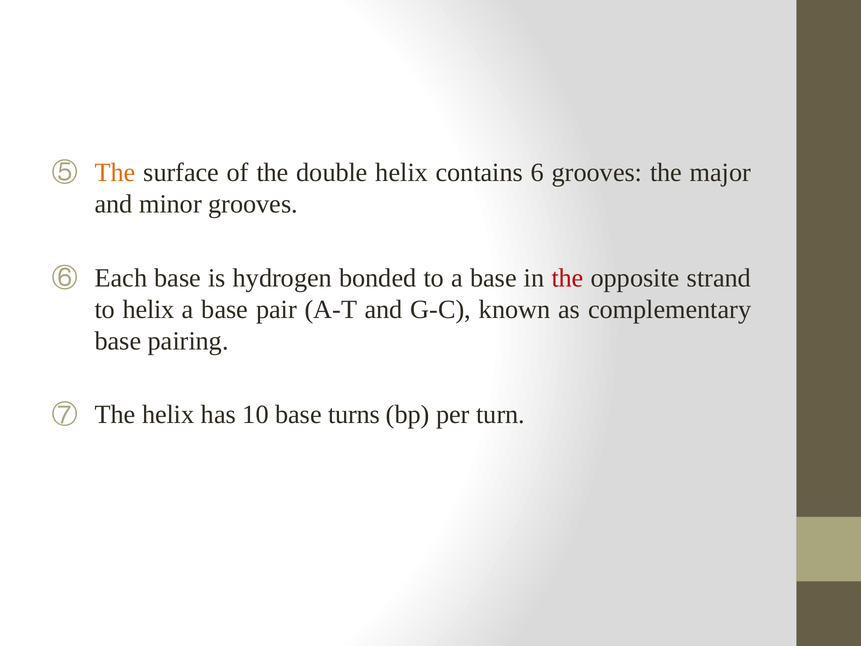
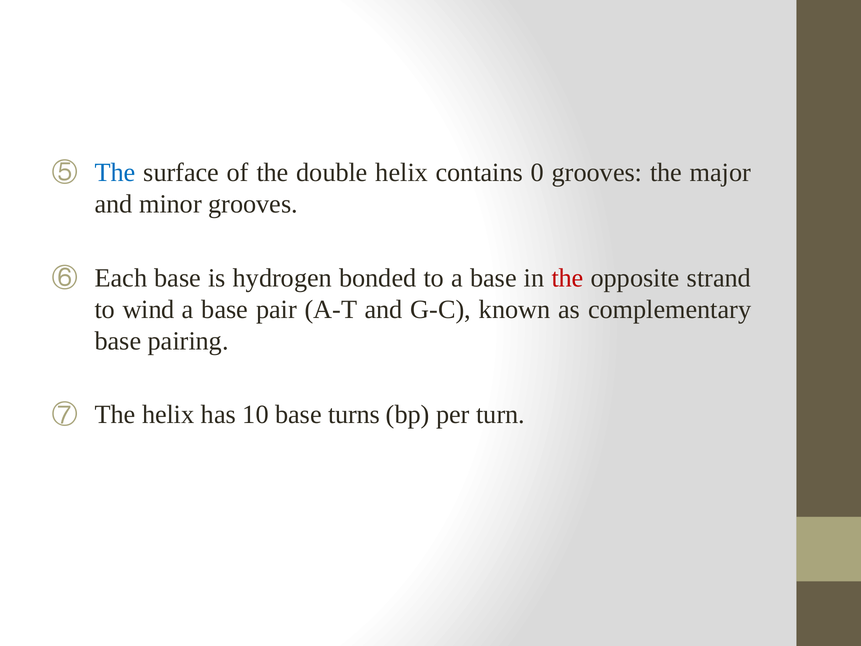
The colour: orange -> blue (115, 173)
6: 6 -> 0 (537, 173)
to helix: helix -> wind (149, 309)
